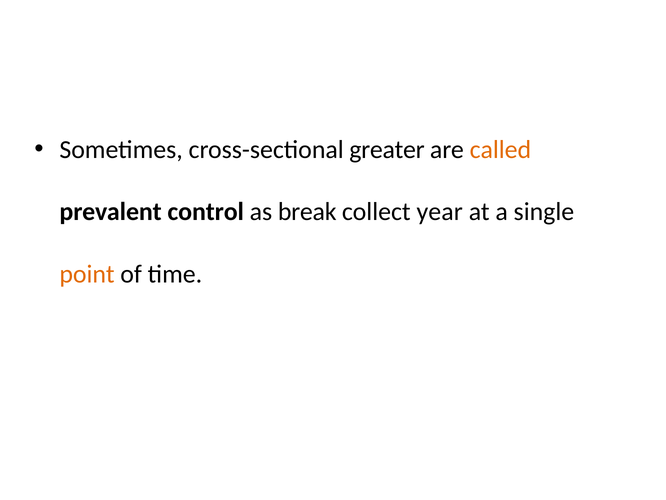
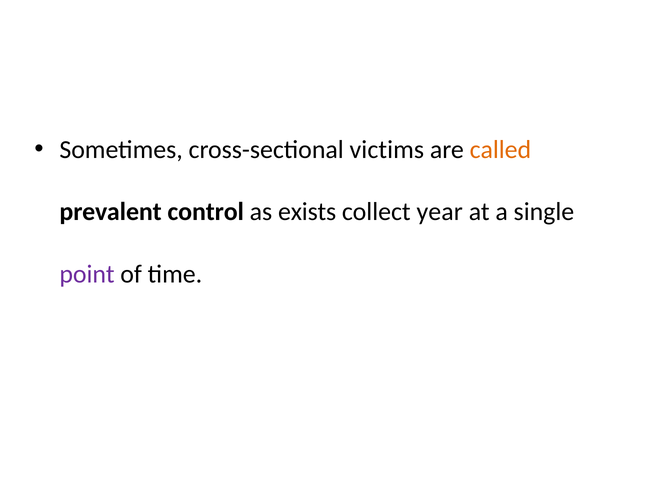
greater: greater -> victims (387, 149)
break: break -> exists (307, 212)
point colour: orange -> purple (87, 274)
